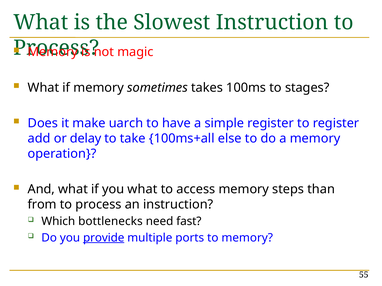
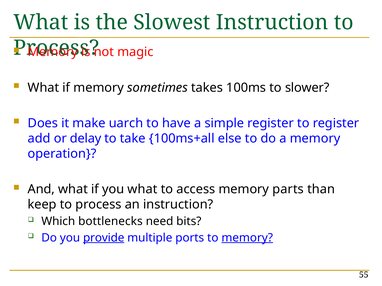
stages: stages -> slower (307, 88)
steps: steps -> parts (288, 190)
from: from -> keep (42, 205)
fast: fast -> bits (189, 222)
memory underline: none -> present (247, 238)
